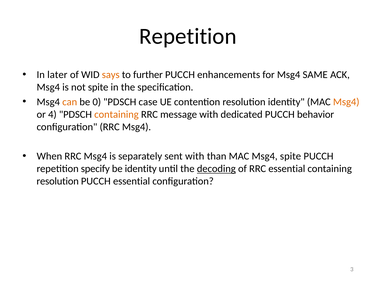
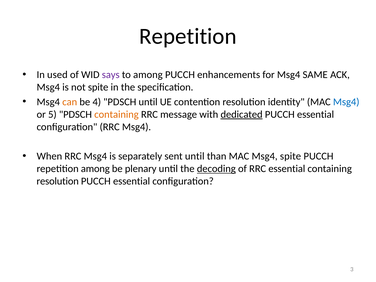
later: later -> used (57, 75)
says colour: orange -> purple (111, 75)
to further: further -> among (148, 75)
0: 0 -> 4 (97, 102)
PDSCH case: case -> until (148, 102)
Msg4 colour: orange -> blue (346, 102)
4: 4 -> 5 (52, 114)
dedicated underline: none -> present (242, 114)
behavior: behavior -> essential (316, 114)
sent with: with -> until (195, 156)
repetition specify: specify -> among (95, 169)
be identity: identity -> plenary (141, 169)
